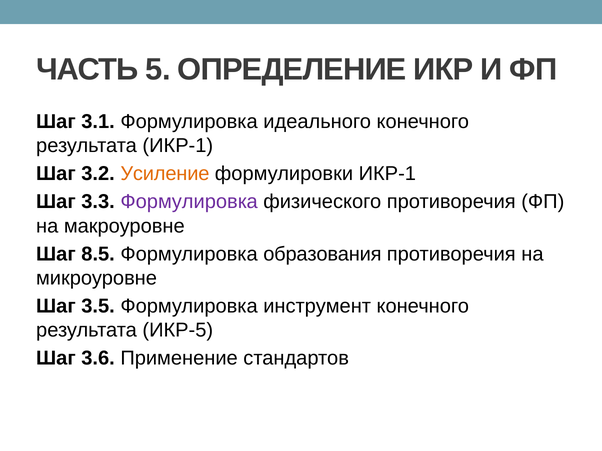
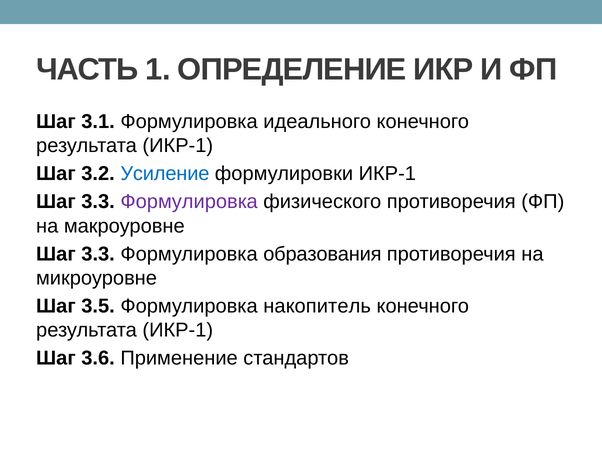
5: 5 -> 1 (158, 70)
Усиление colour: orange -> blue (165, 174)
8.5: 8.5 -> 3.3 (98, 254)
инструмент: инструмент -> накопитель (317, 306)
ИКР-5: ИКР-5 -> ИКР-1 (178, 330)
